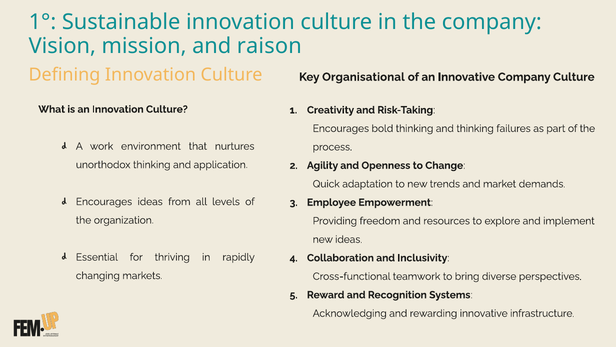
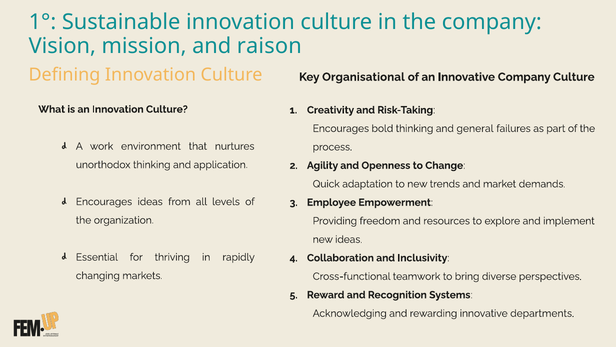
and thinking: thinking -> general (475, 128)
infrastructure: infrastructure -> departments (542, 313)
